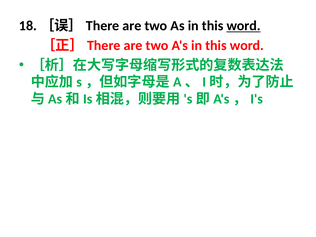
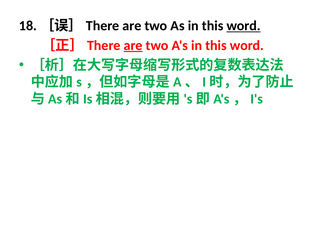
are underline: none -> present (133, 46)
